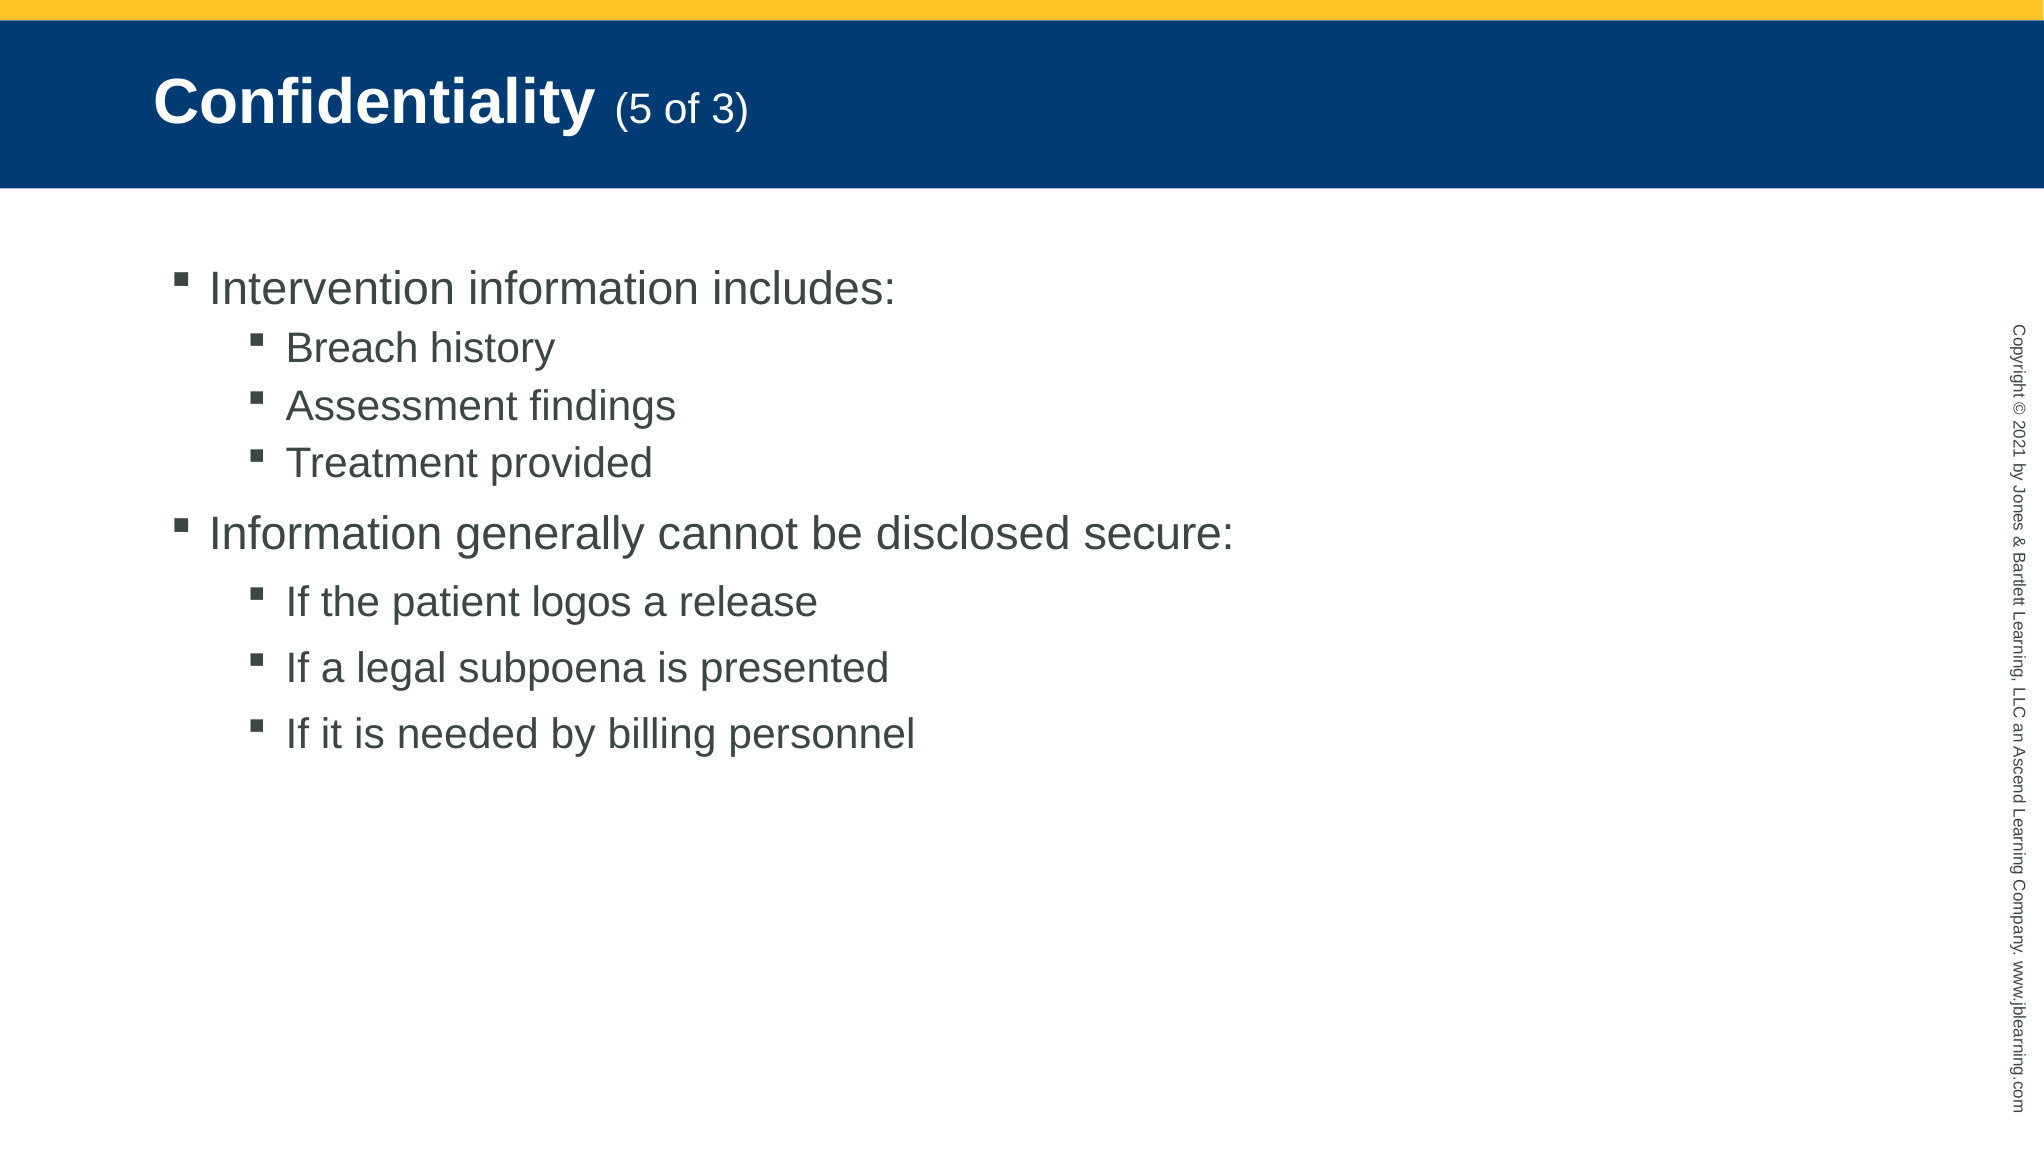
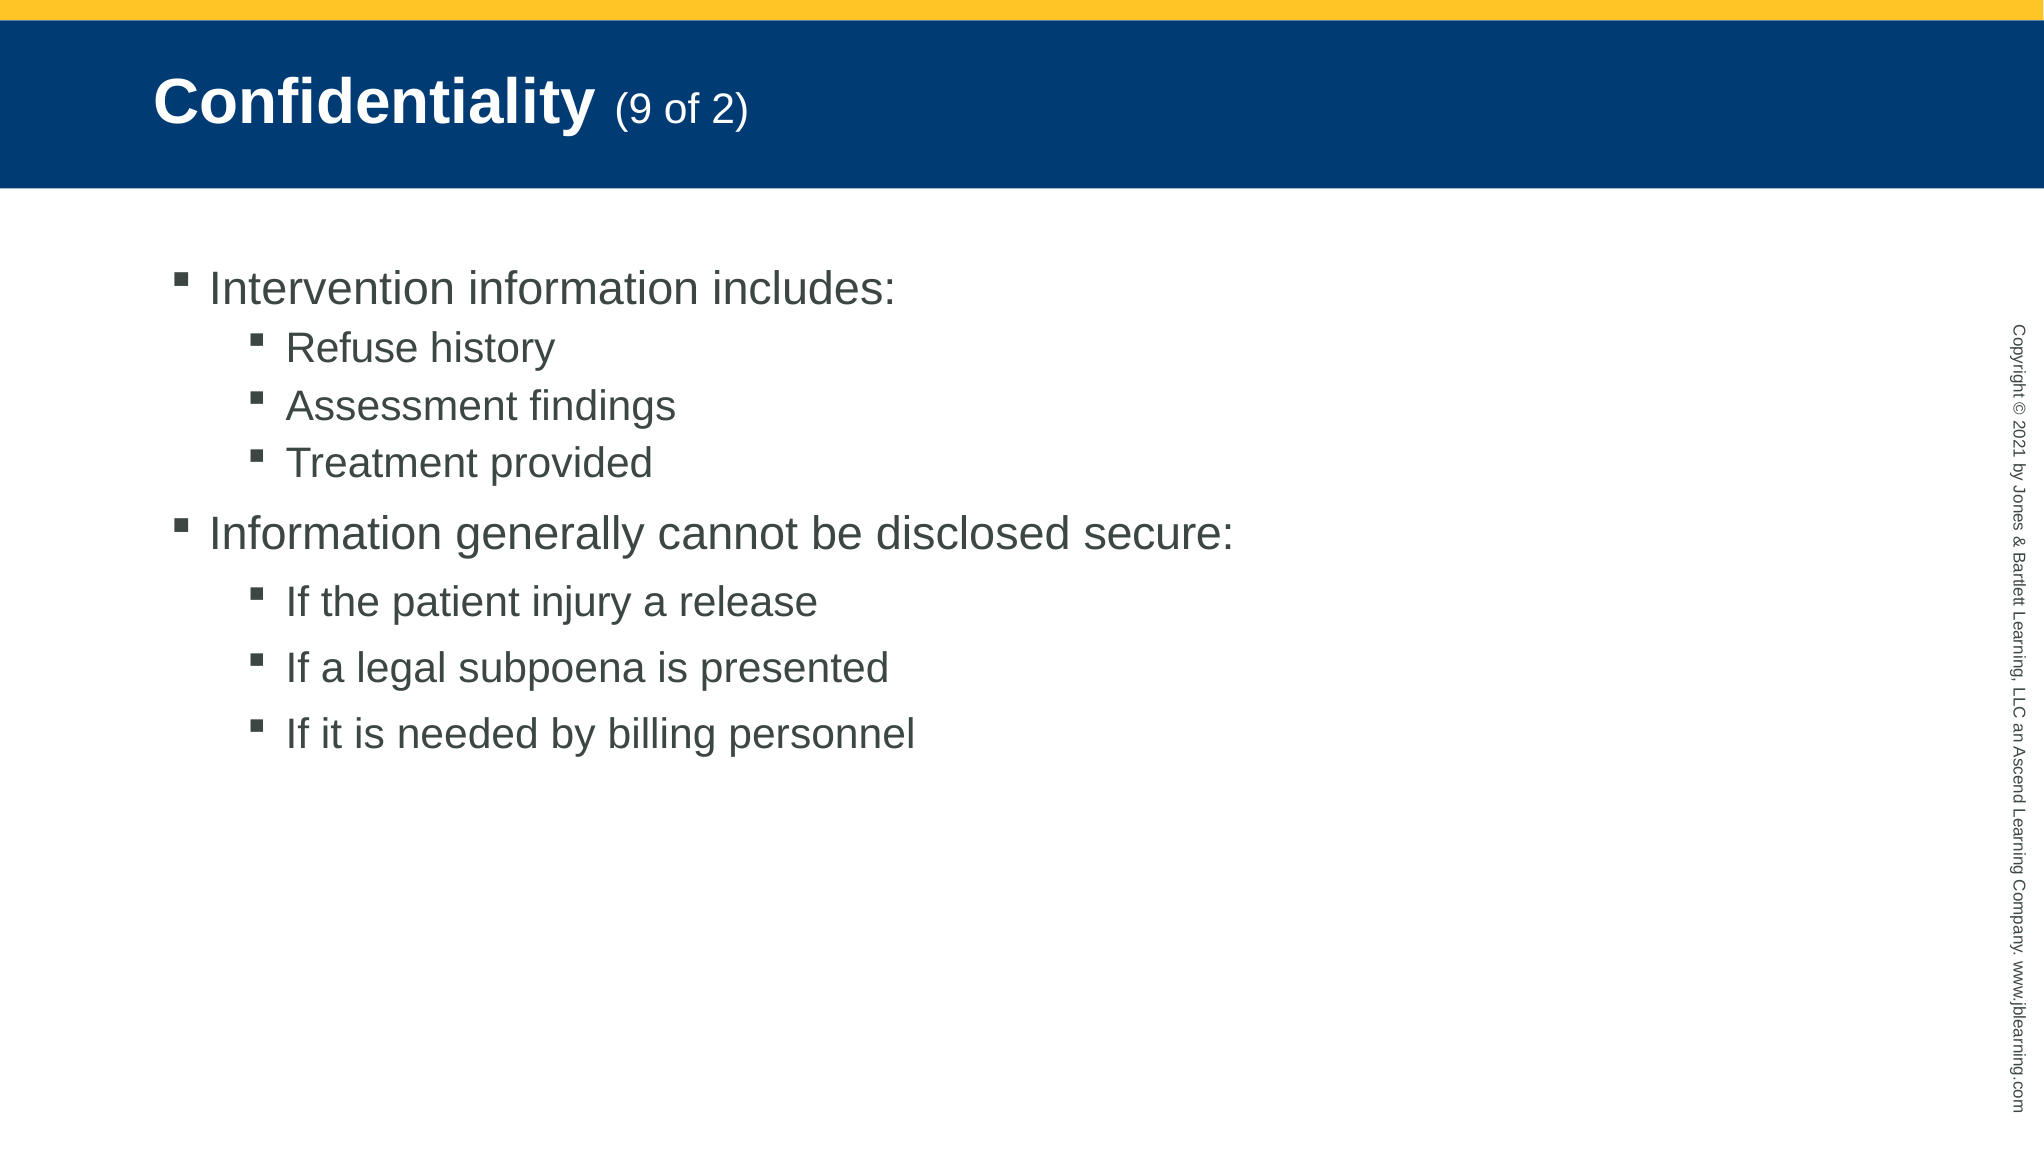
5: 5 -> 9 (633, 110)
of 3: 3 -> 2 (730, 110)
Breach: Breach -> Refuse (352, 349)
logos: logos -> injury (582, 602)
